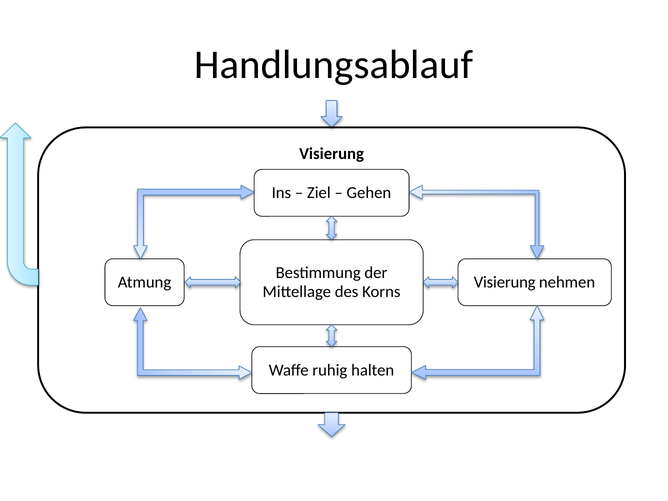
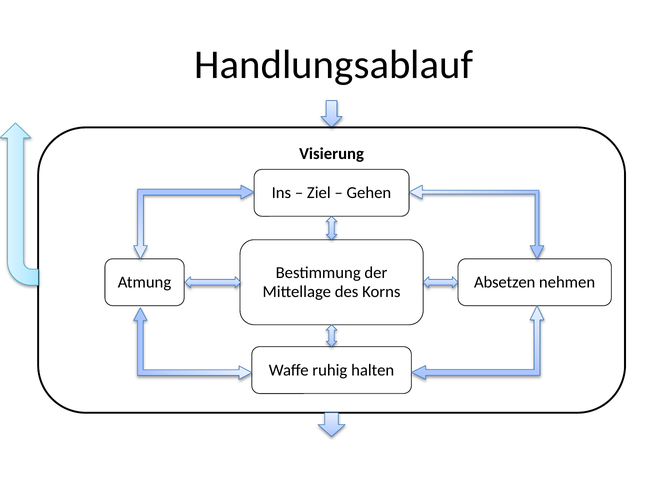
Atmung Visierung: Visierung -> Absetzen (505, 282)
